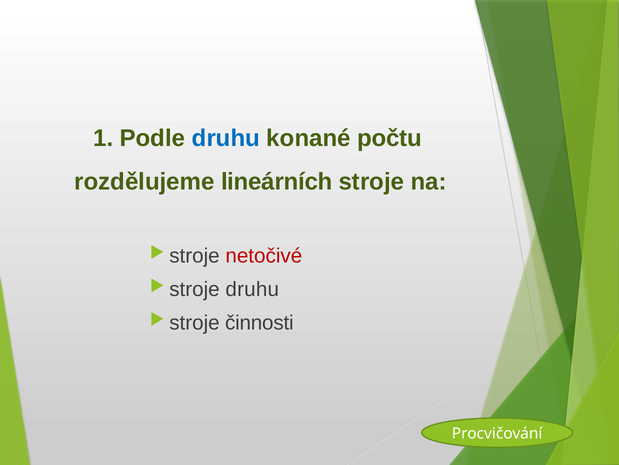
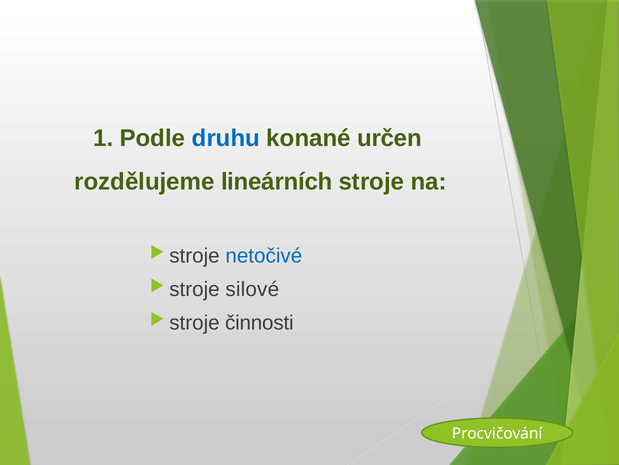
počtu: počtu -> určen (389, 138)
netočivé colour: red -> blue (264, 256)
druhu: druhu -> silové (252, 289)
